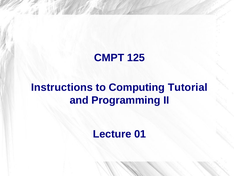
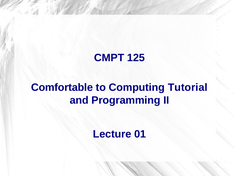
Instructions: Instructions -> Comfortable (62, 87)
